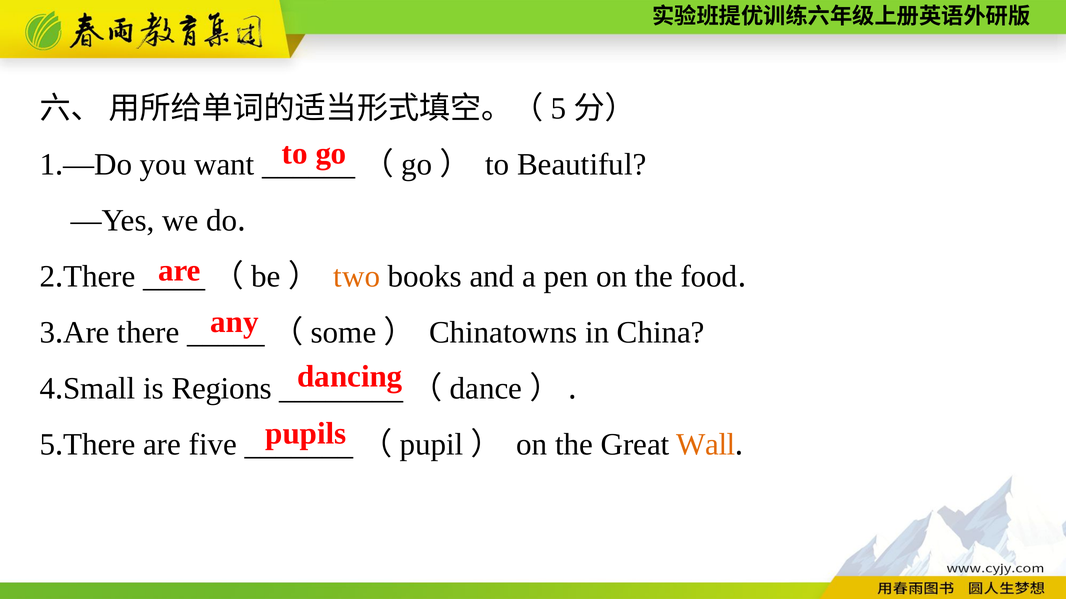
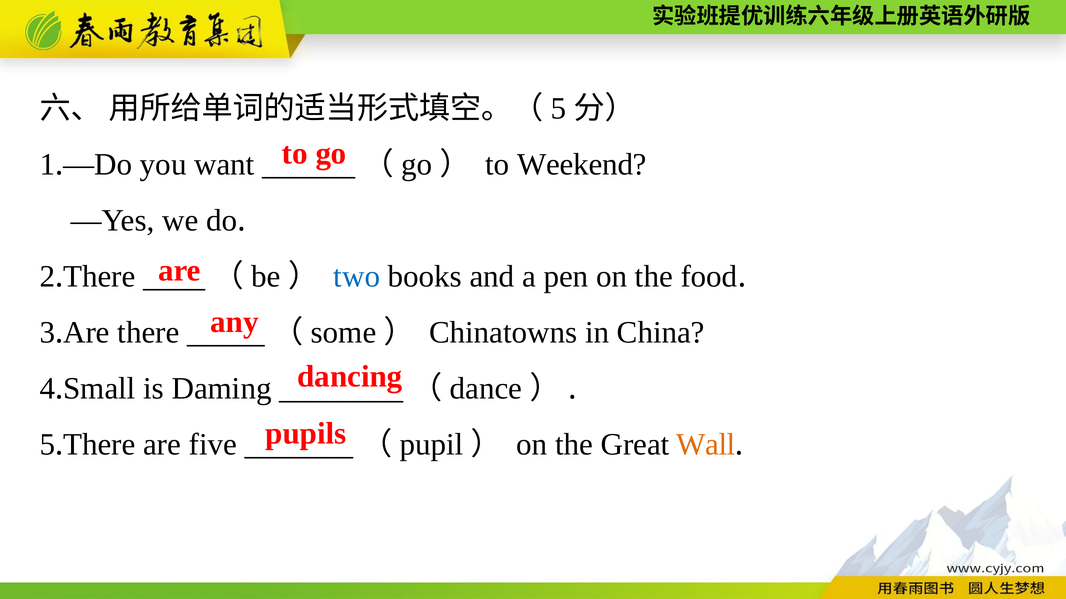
Beautiful: Beautiful -> Weekend (582, 165)
two colour: orange -> blue (357, 277)
Regions: Regions -> Daming (222, 389)
